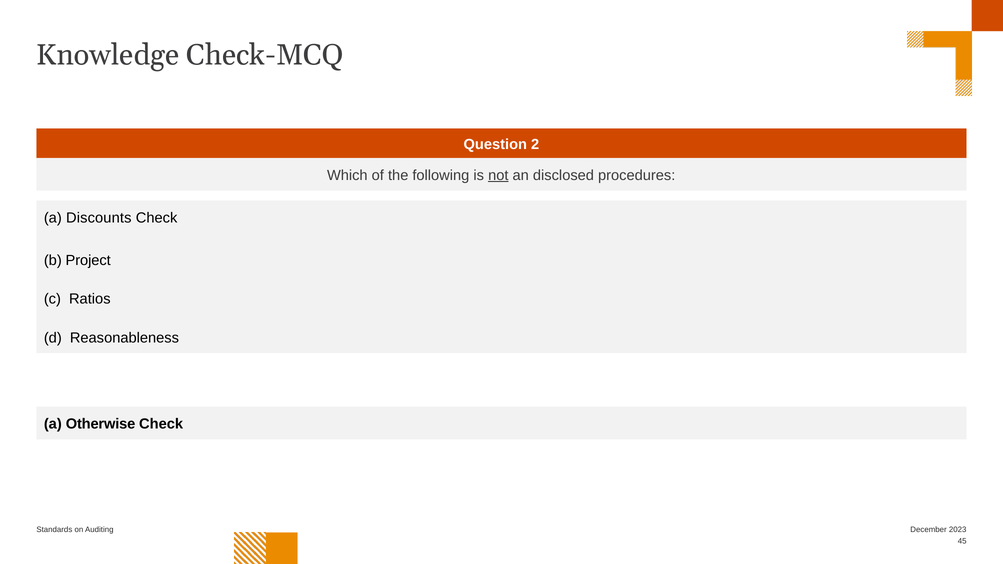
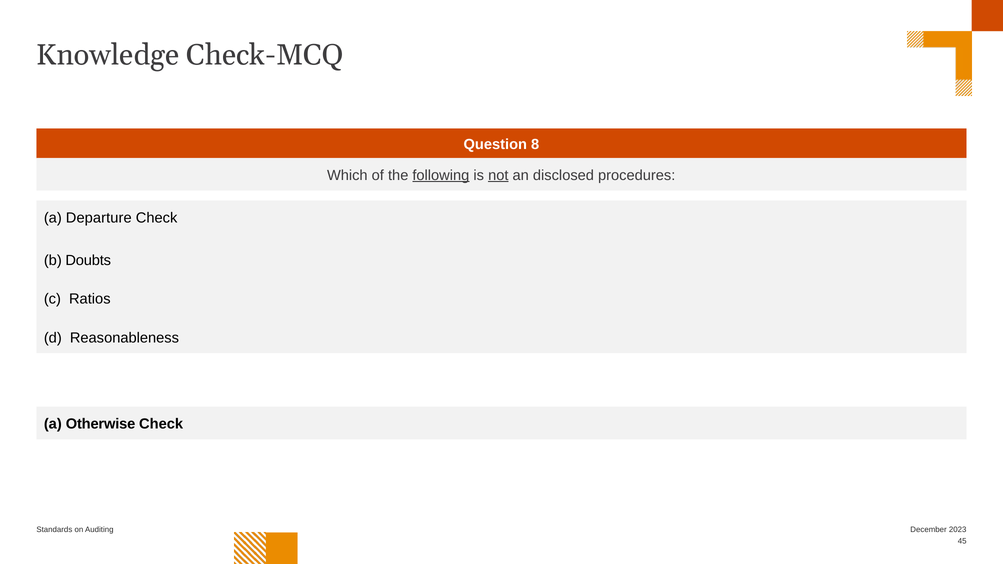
2: 2 -> 8 (535, 145)
following underline: none -> present (441, 175)
Discounts: Discounts -> Departure (99, 218)
Project: Project -> Doubts (88, 260)
